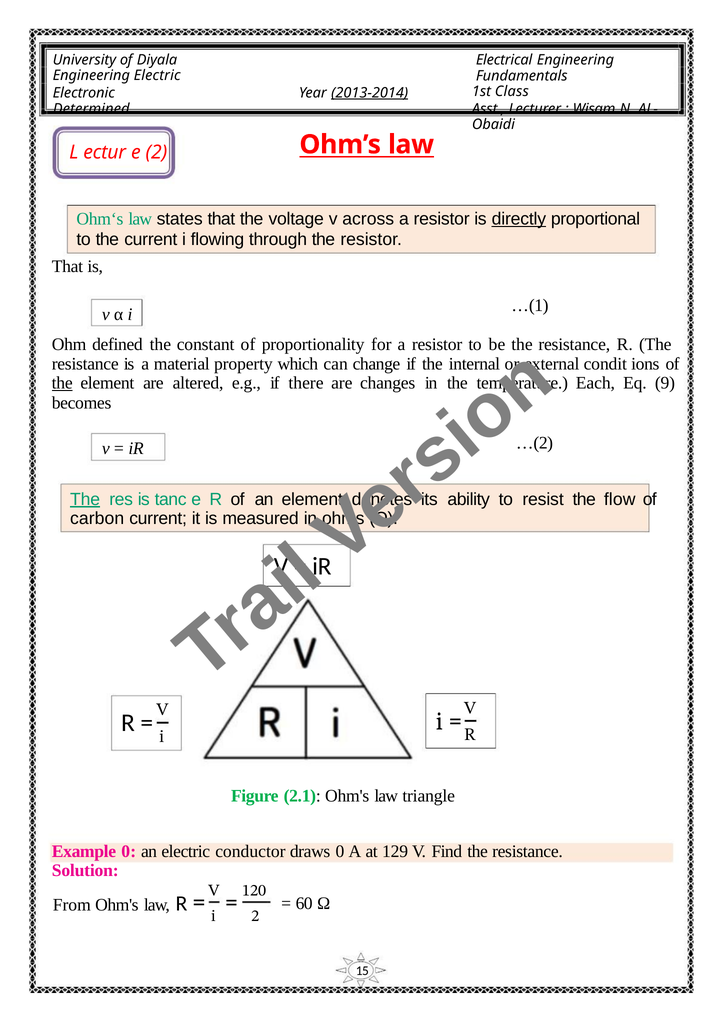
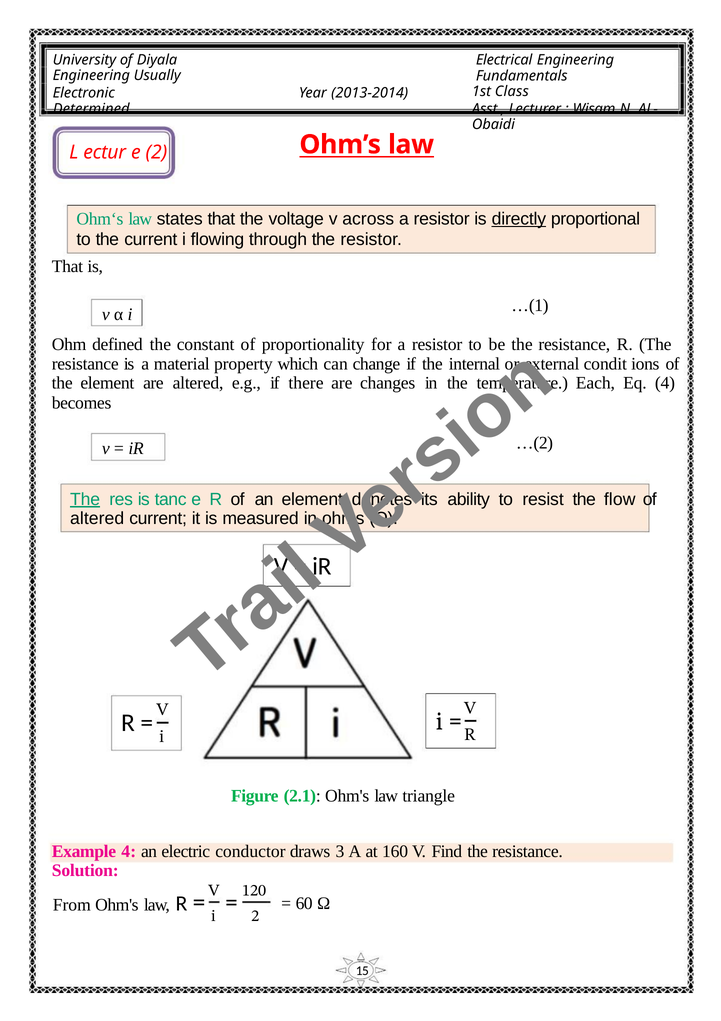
Engineering Electric: Electric -> Usually (157, 76)
2013-2014 underline: present -> none (370, 93)
the underline: present -> none (62, 383)
Eq 9: 9 -> 4 (665, 383)
carbon: carbon -> altered (97, 518)
Example 0: 0 -> 4 (129, 851)
draws 0: 0 -> 3 (340, 851)
129: 129 -> 160 (395, 851)
